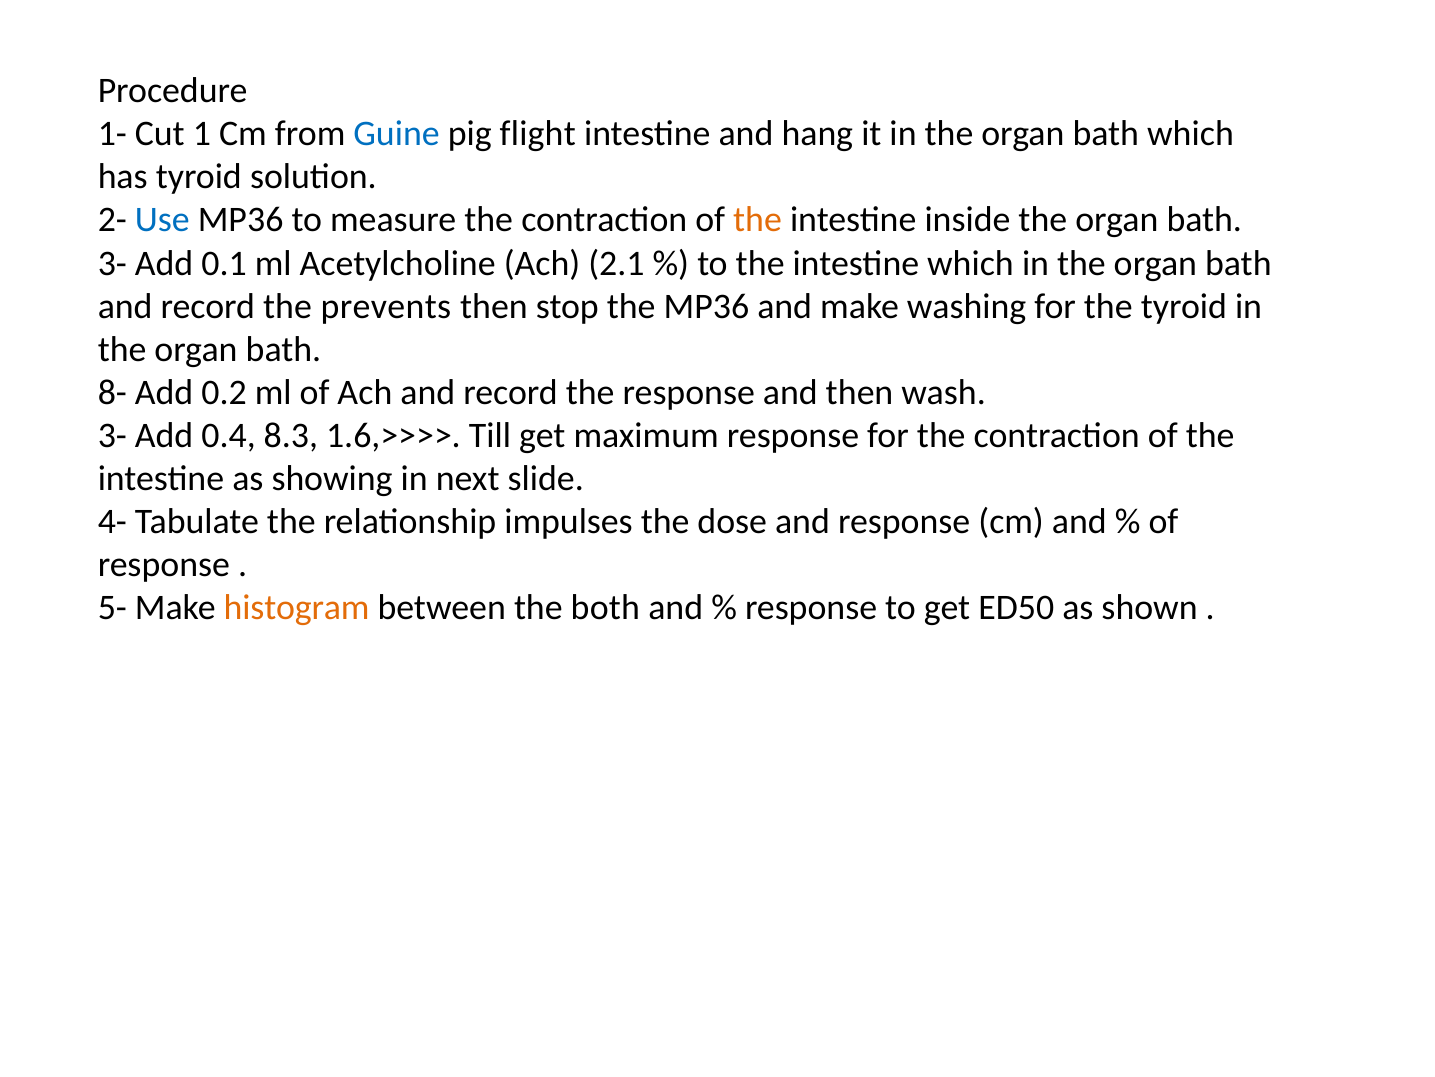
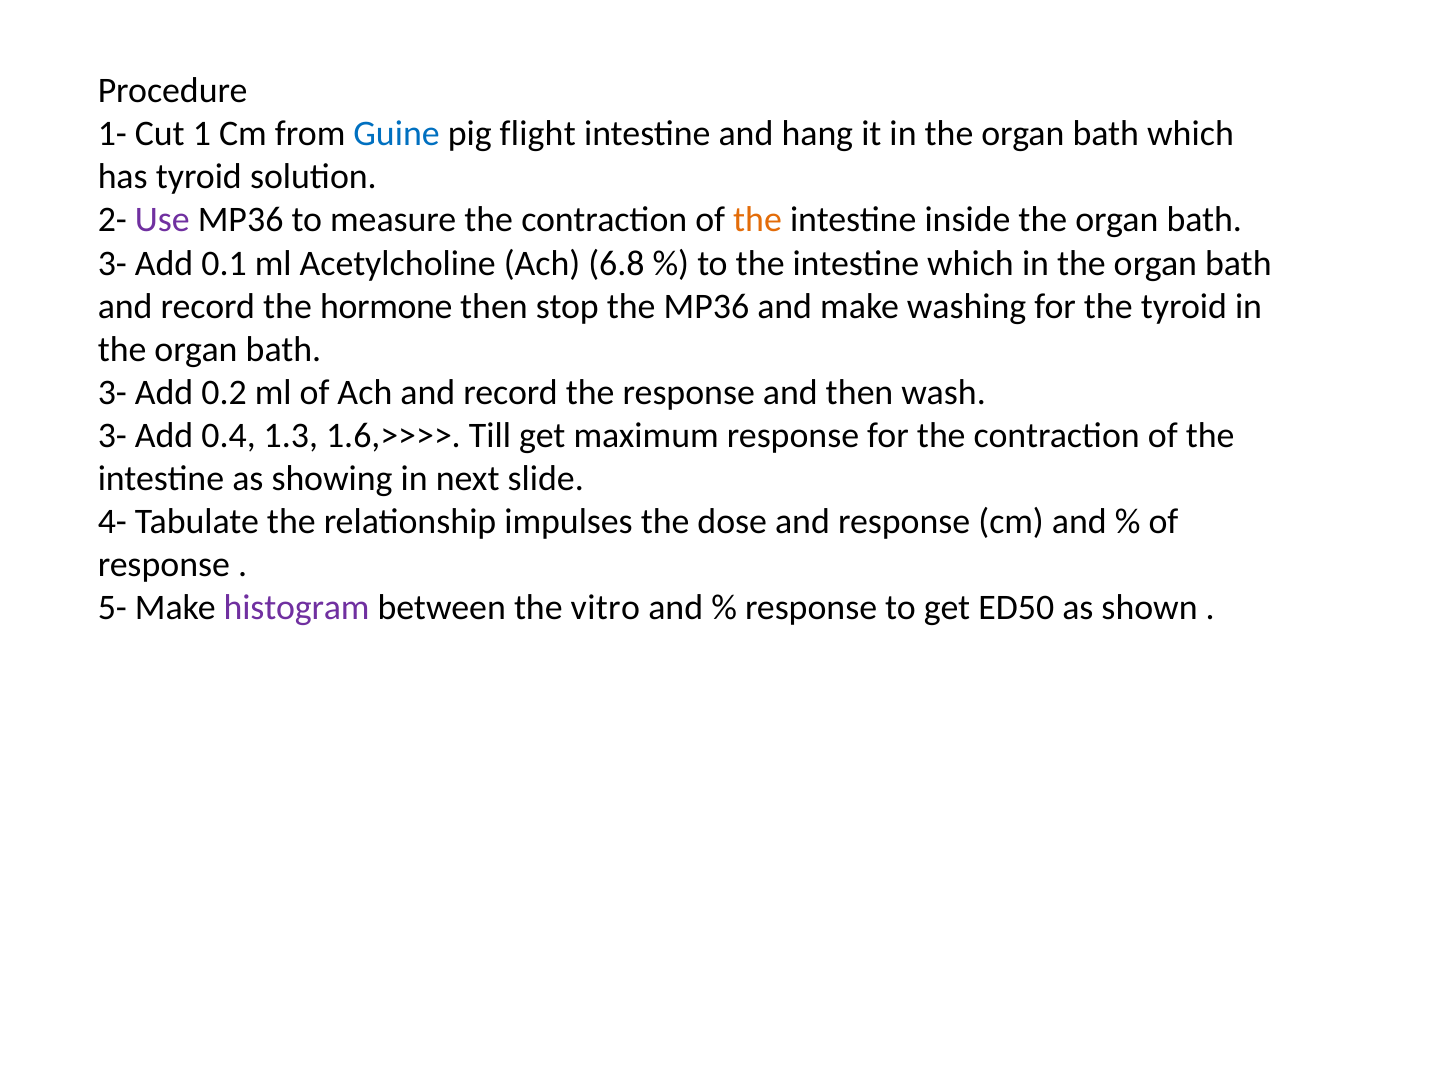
Use colour: blue -> purple (162, 220)
2.1: 2.1 -> 6.8 (616, 263)
prevents: prevents -> hormone (386, 306)
8-: 8- -> 3- (112, 392)
8.3: 8.3 -> 1.3 (291, 435)
histogram colour: orange -> purple (297, 607)
both: both -> vitro (605, 607)
